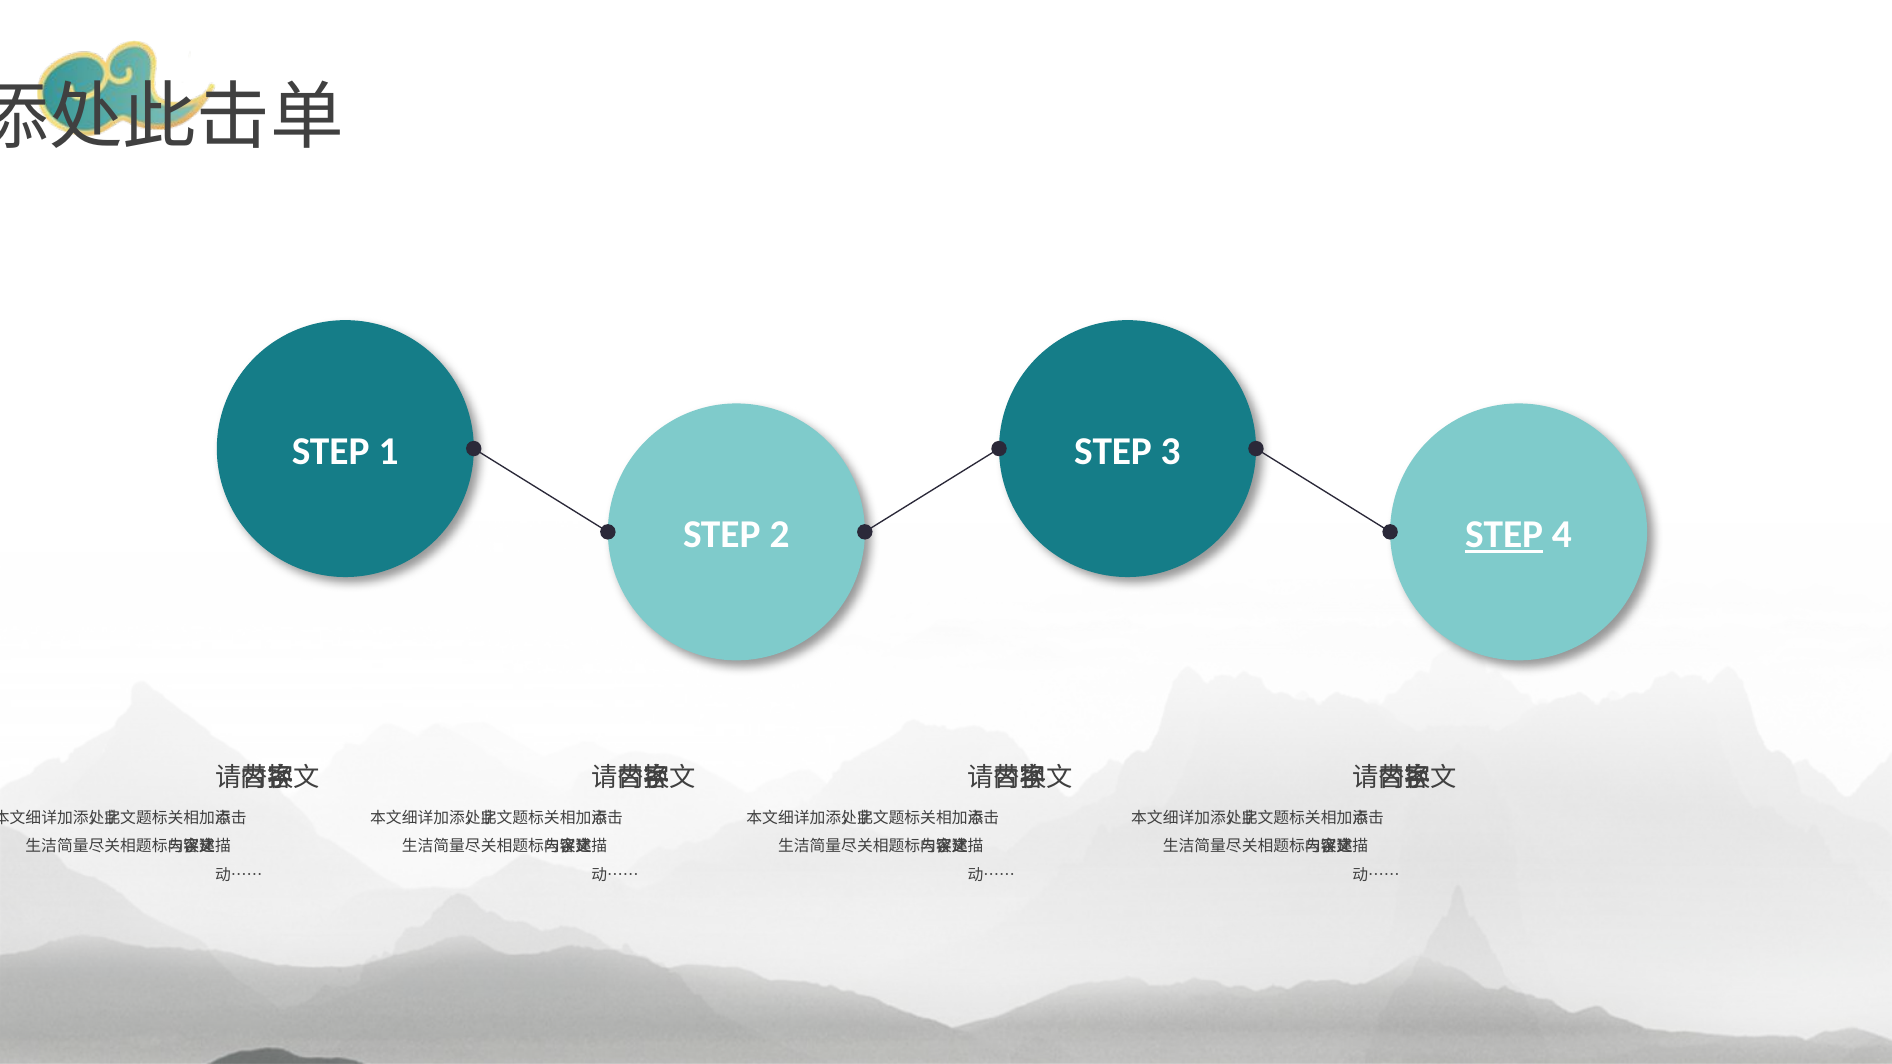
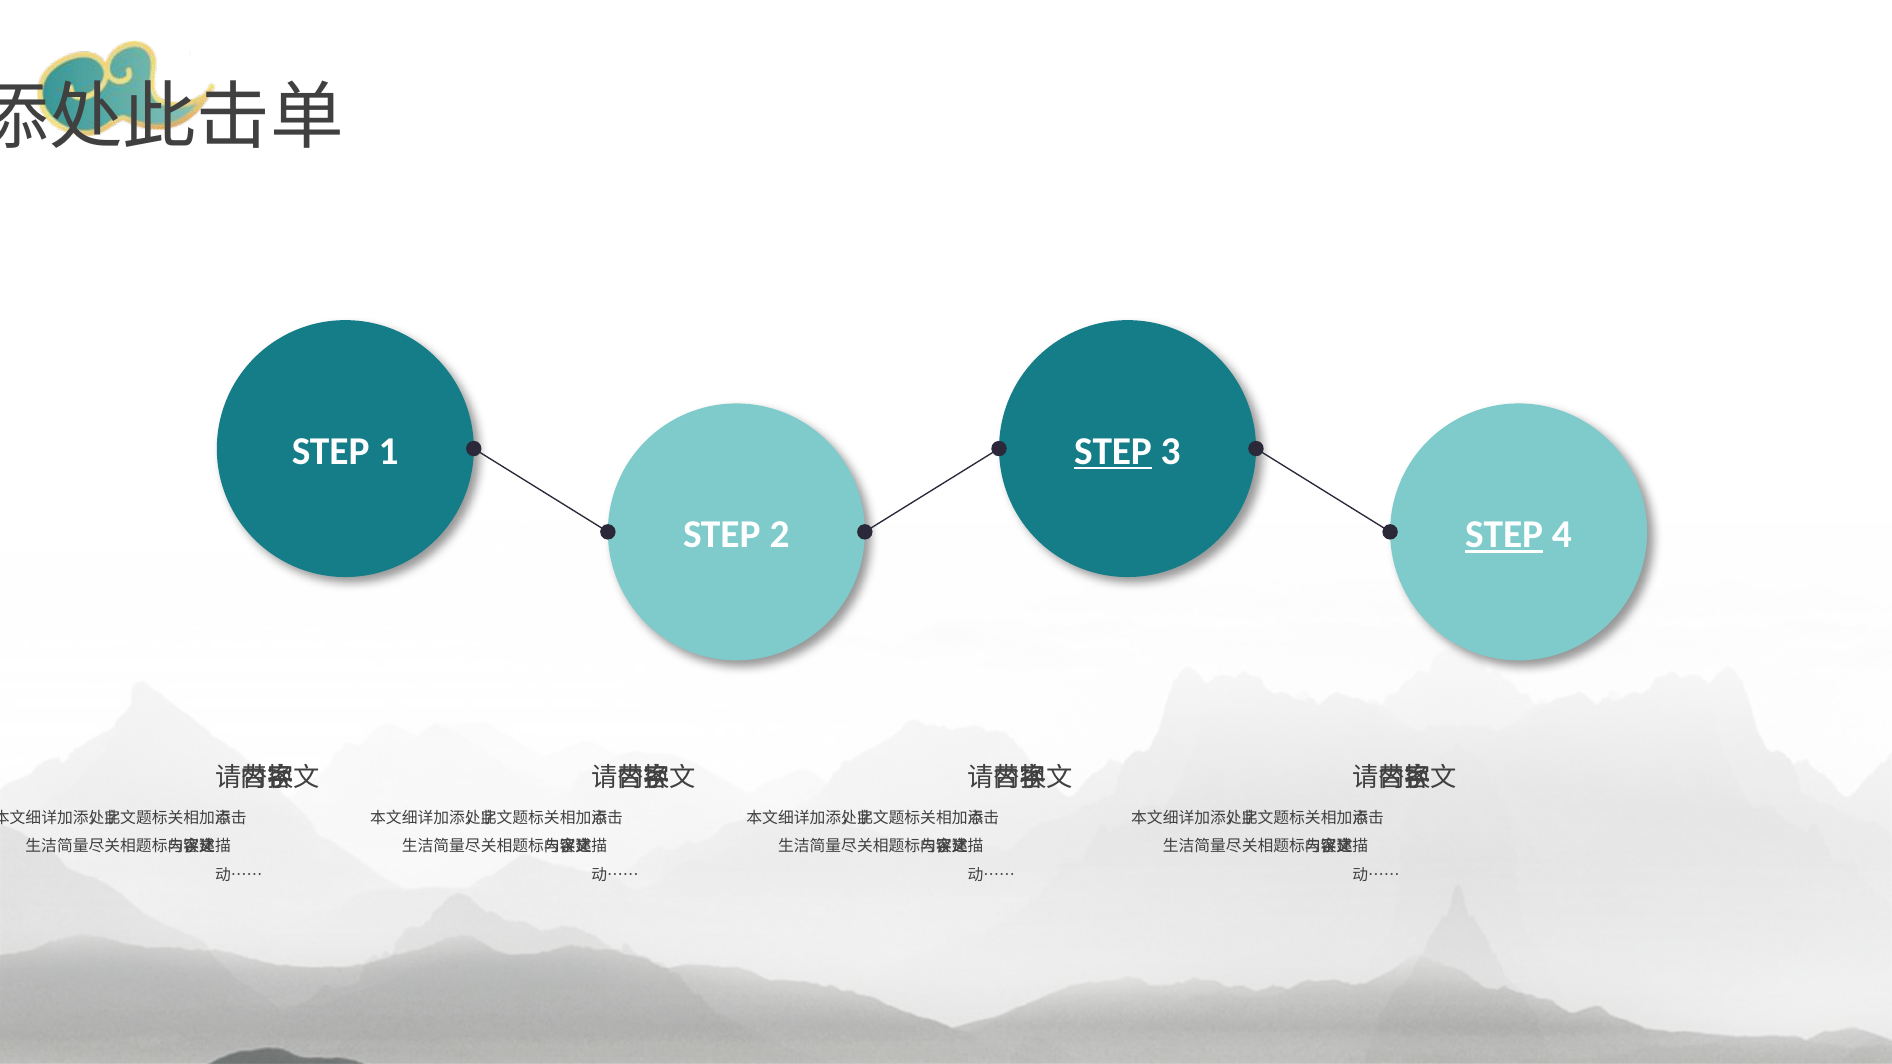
STEP underline: none -> present (1113, 451)
